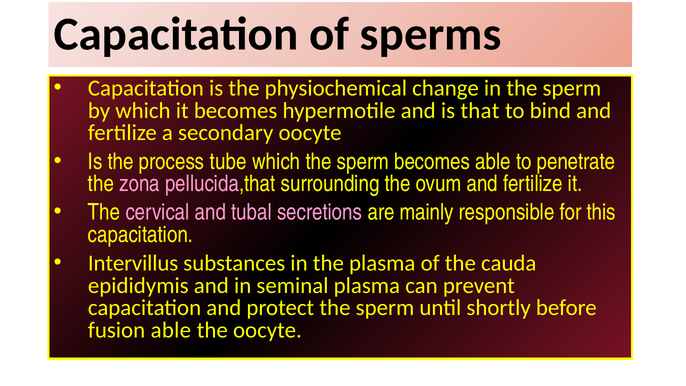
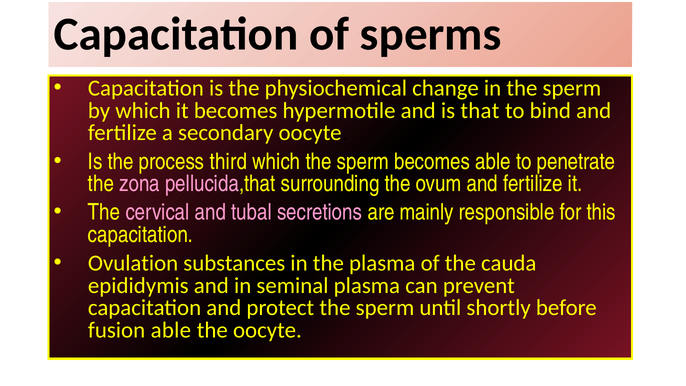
tube: tube -> third (228, 161)
Intervillus: Intervillus -> Ovulation (133, 263)
